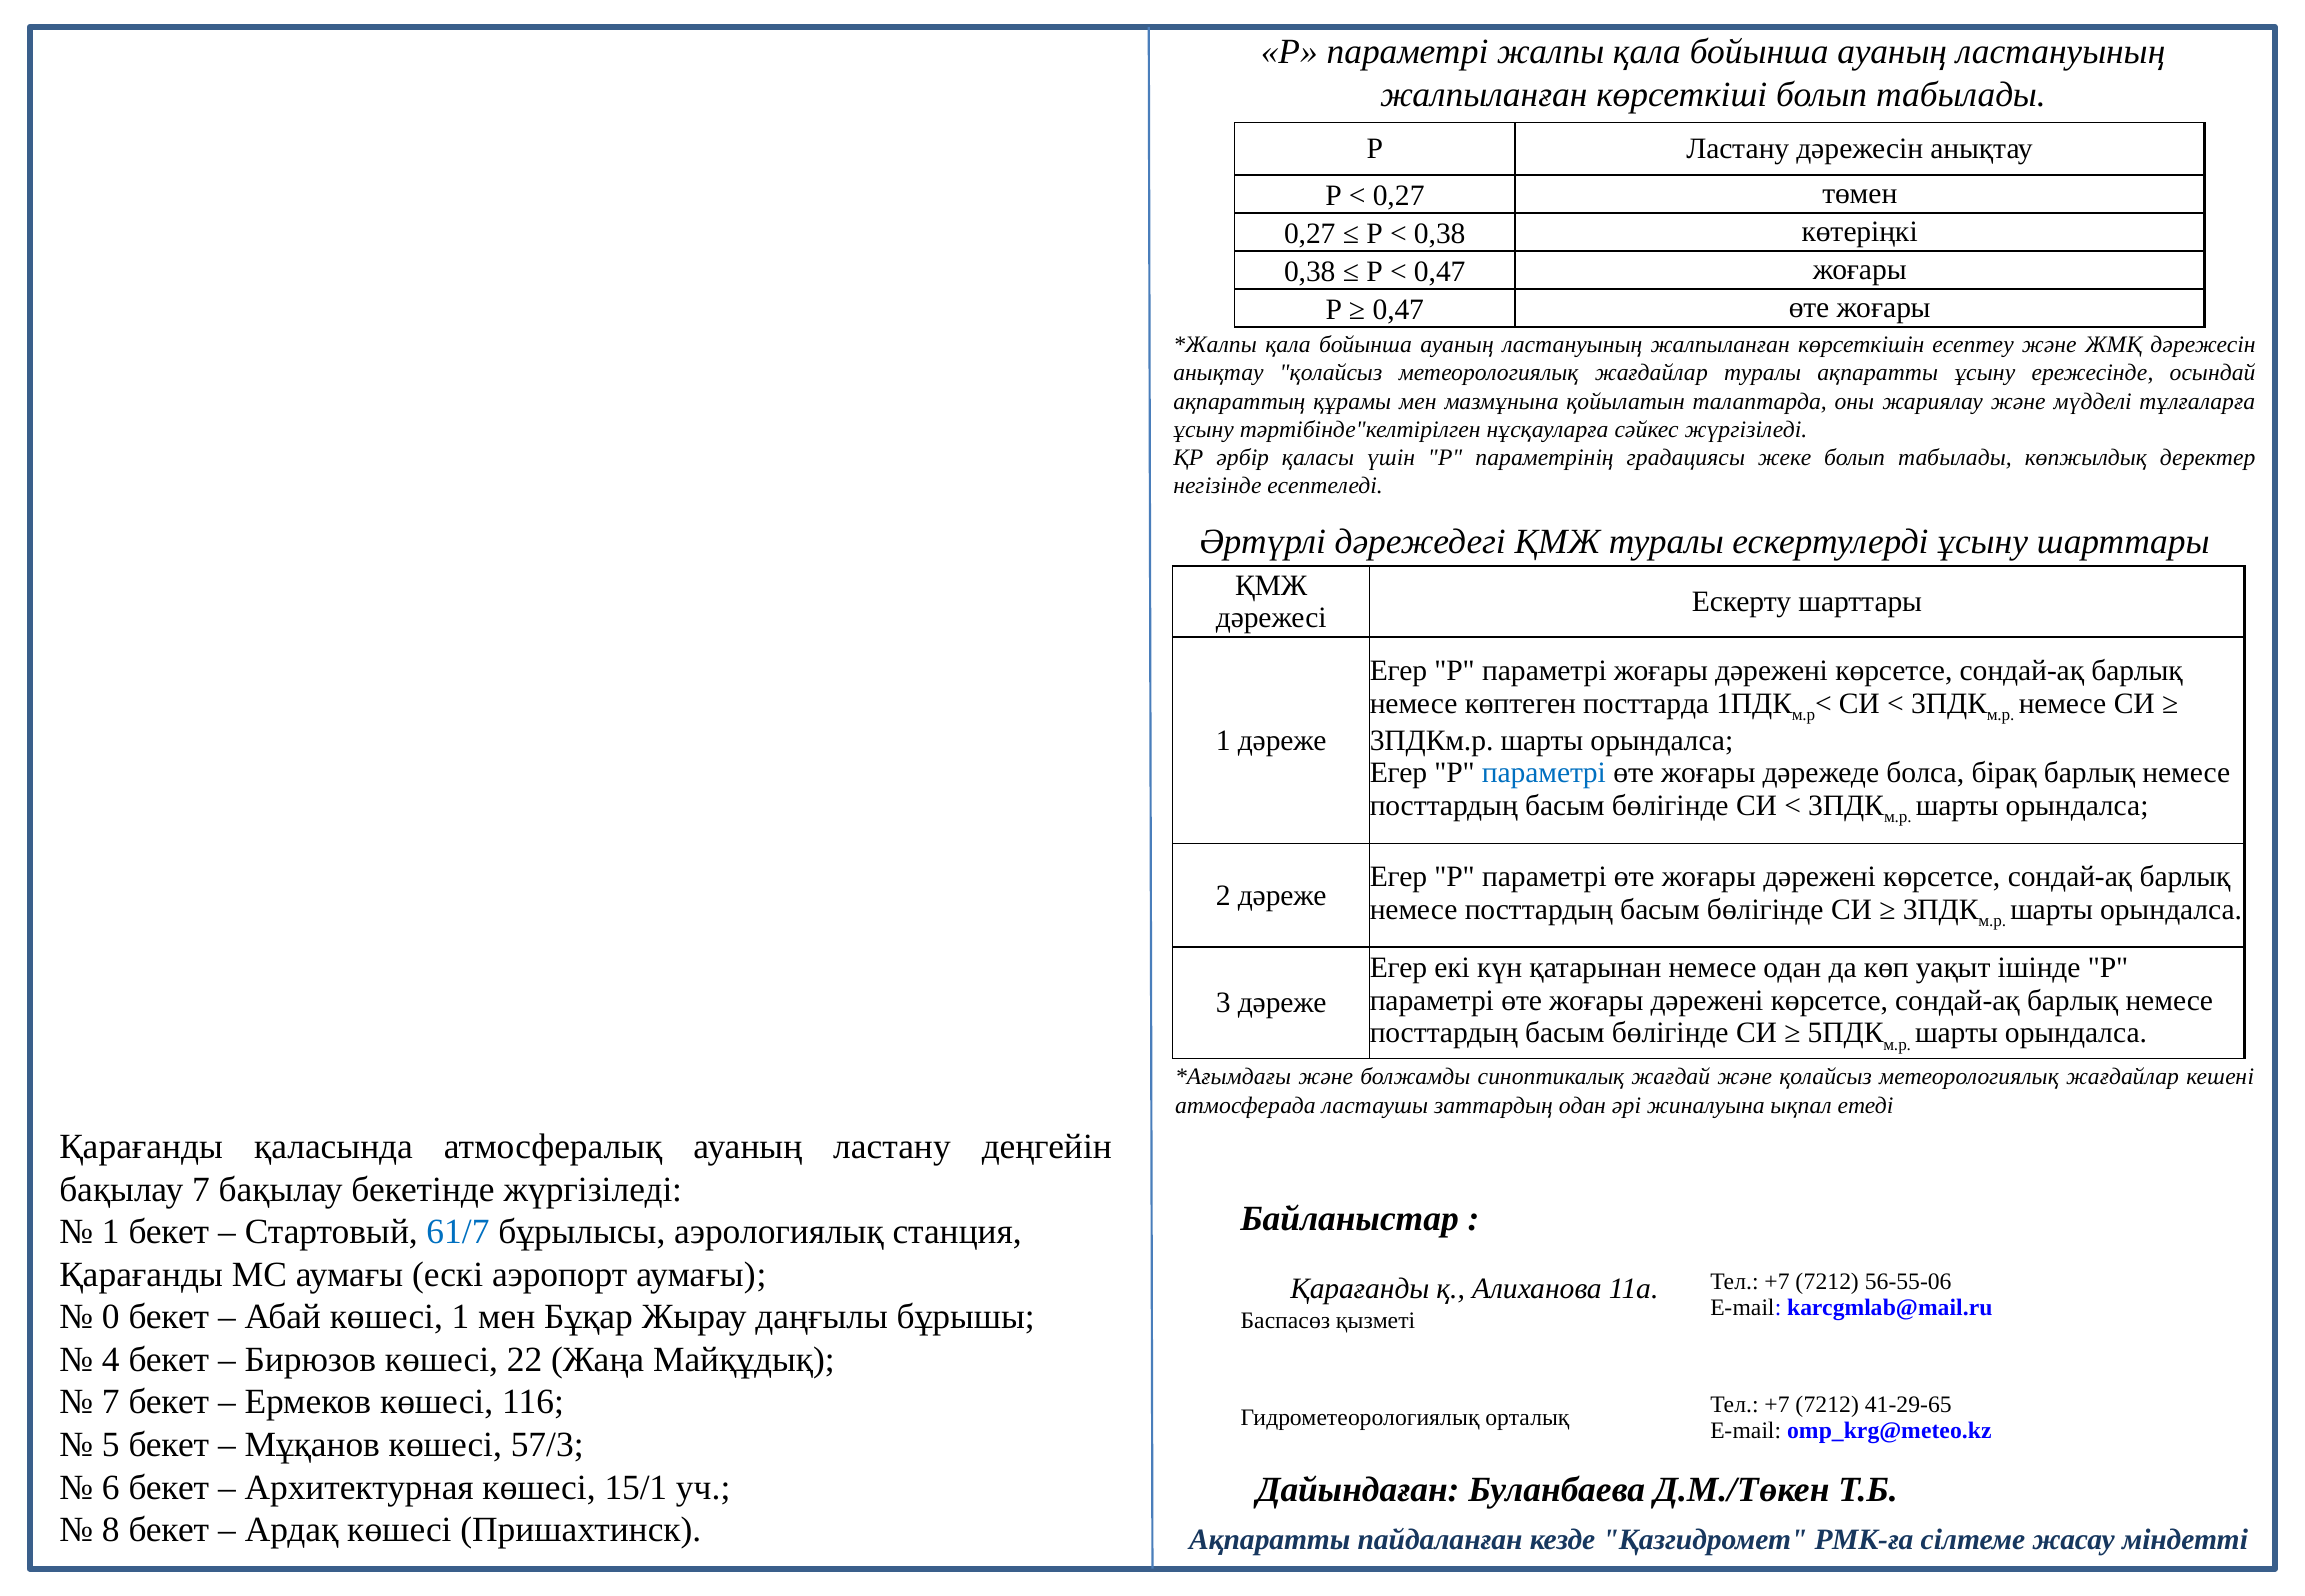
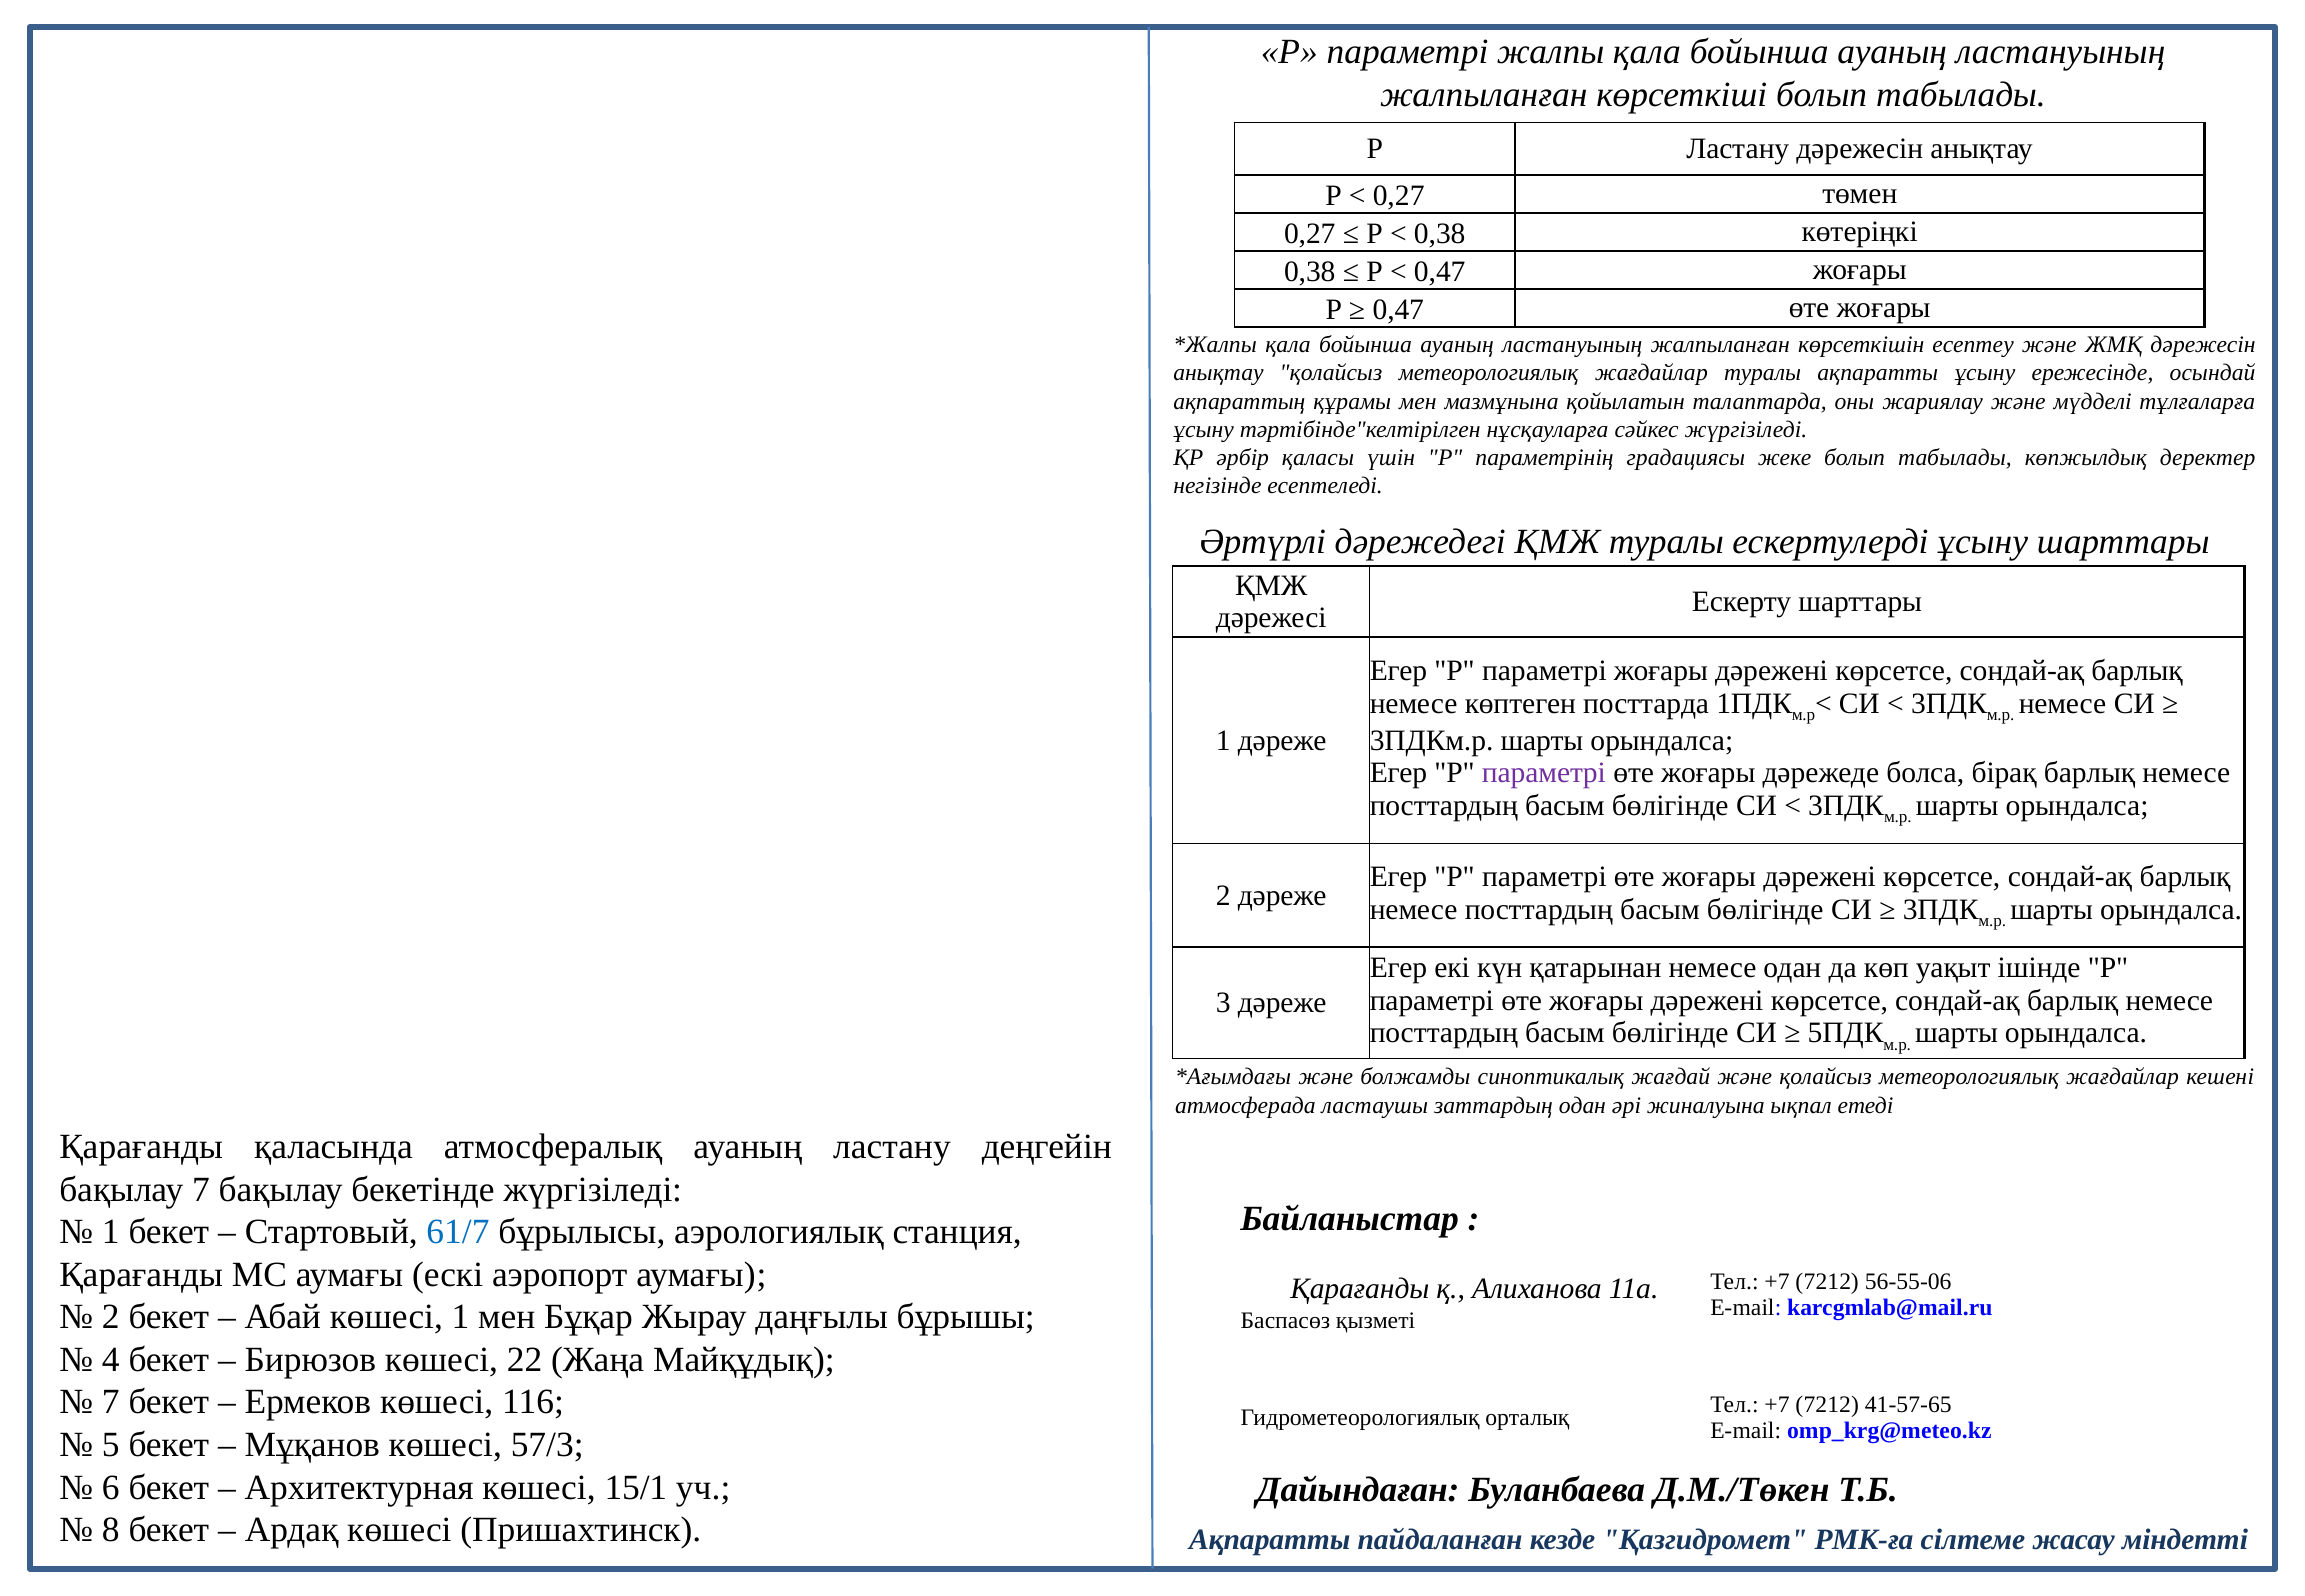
параметрі colour: blue -> purple (1544, 773)
0: 0 -> 2 (111, 1317)
41-29-65: 41-29-65 -> 41-57-65 (1908, 1404)
